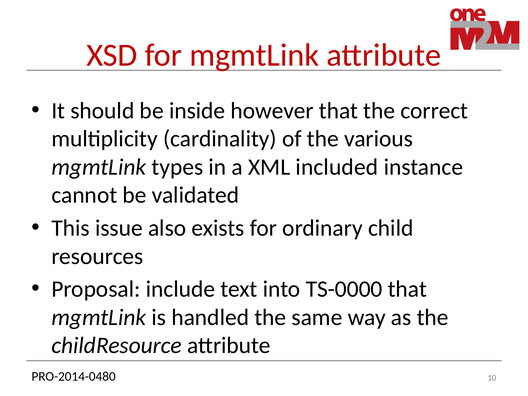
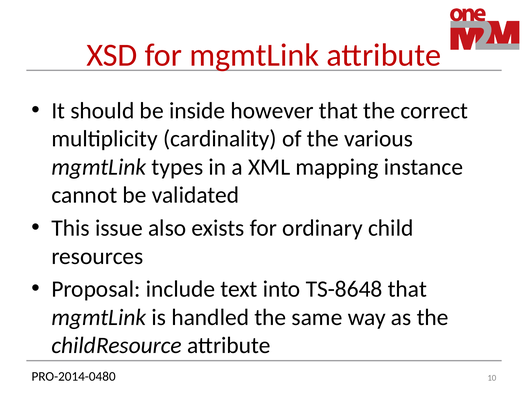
included: included -> mapping (337, 167)
TS-0000: TS-0000 -> TS-8648 (344, 289)
